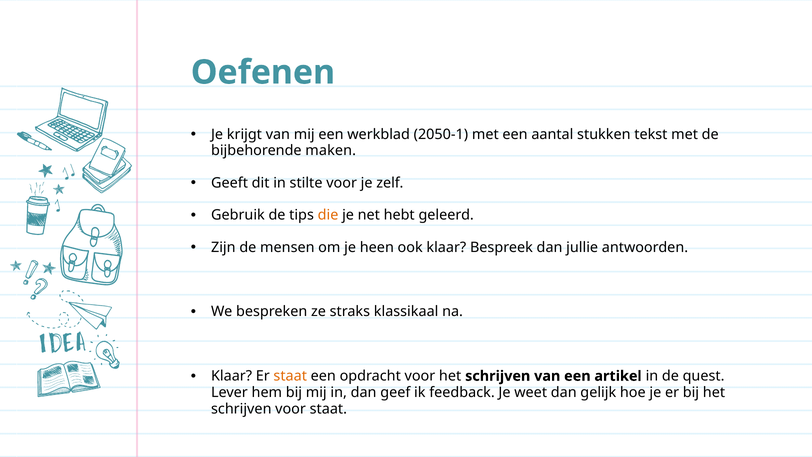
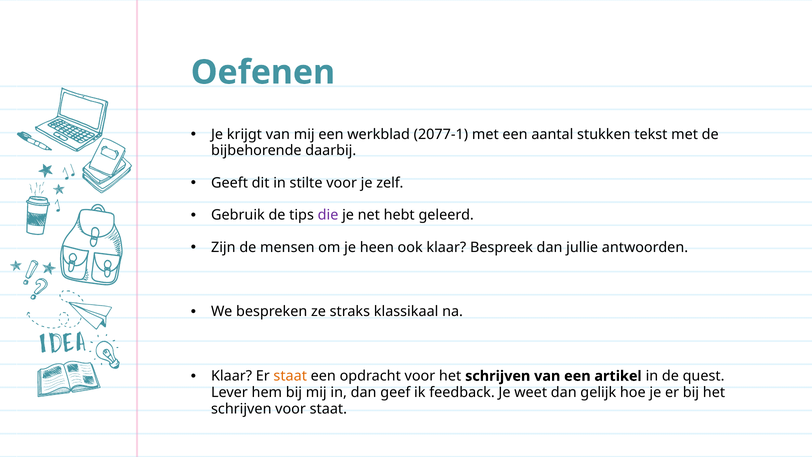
2050-1: 2050-1 -> 2077-1 (441, 134)
maken: maken -> daarbij (331, 151)
die colour: orange -> purple (328, 215)
